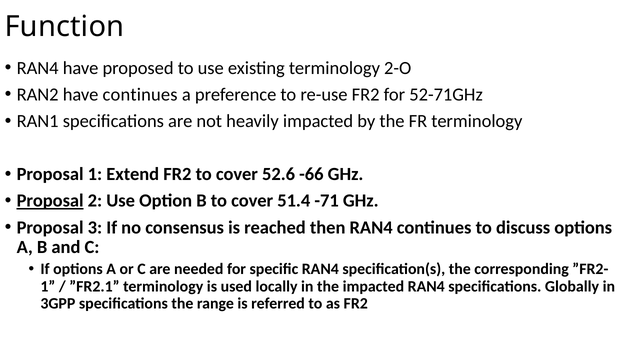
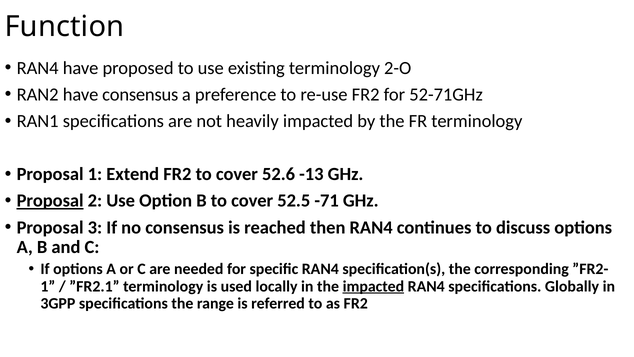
have continues: continues -> consensus (140, 94)
-66: -66 -> -13 (311, 174)
51.4: 51.4 -> 52.5 (294, 201)
impacted underline: none -> present (373, 286)
